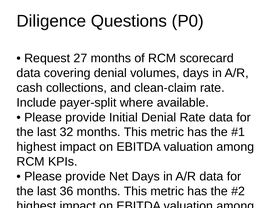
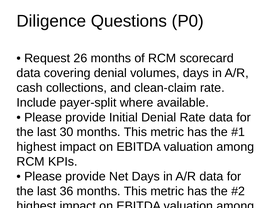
27: 27 -> 26 (80, 58)
32: 32 -> 30 (67, 132)
